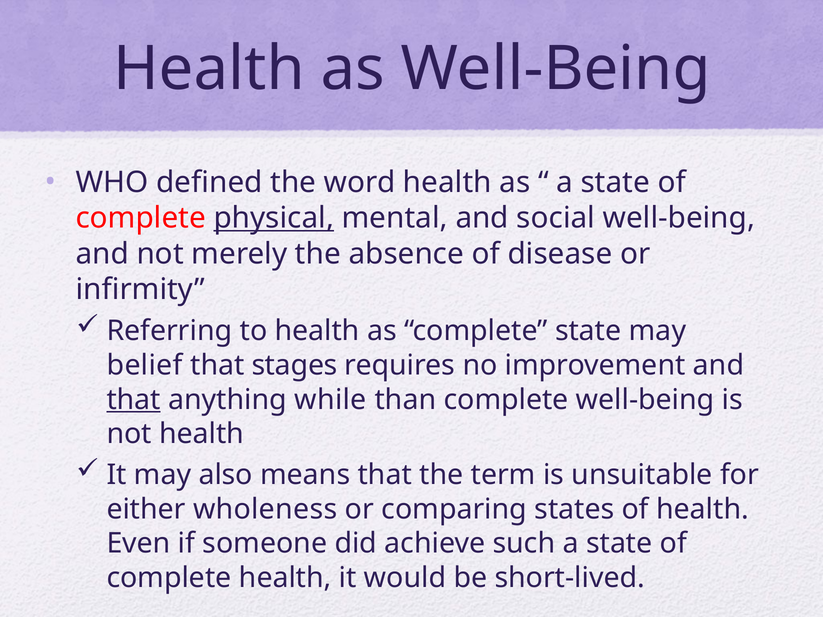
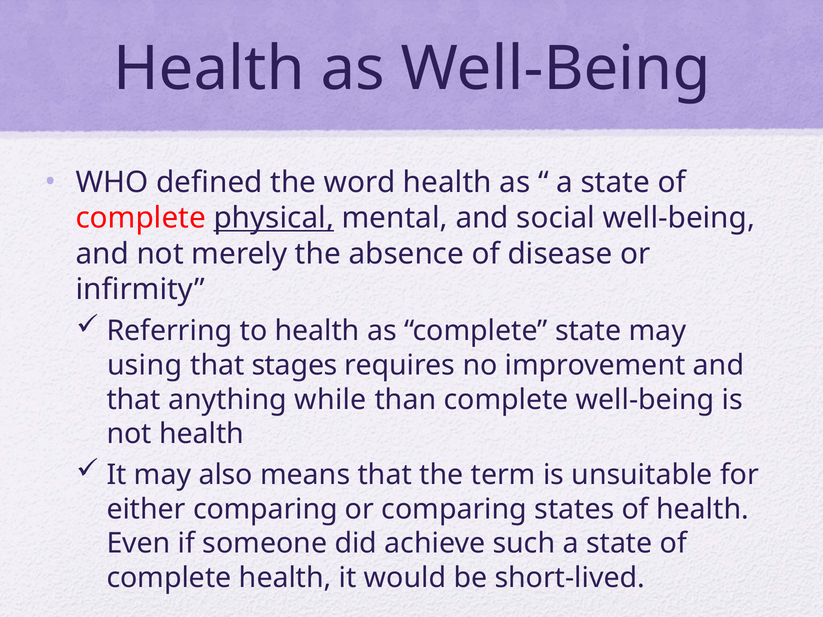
belief: belief -> using (145, 365)
that underline: present -> none (134, 400)
either wholeness: wholeness -> comparing (265, 509)
